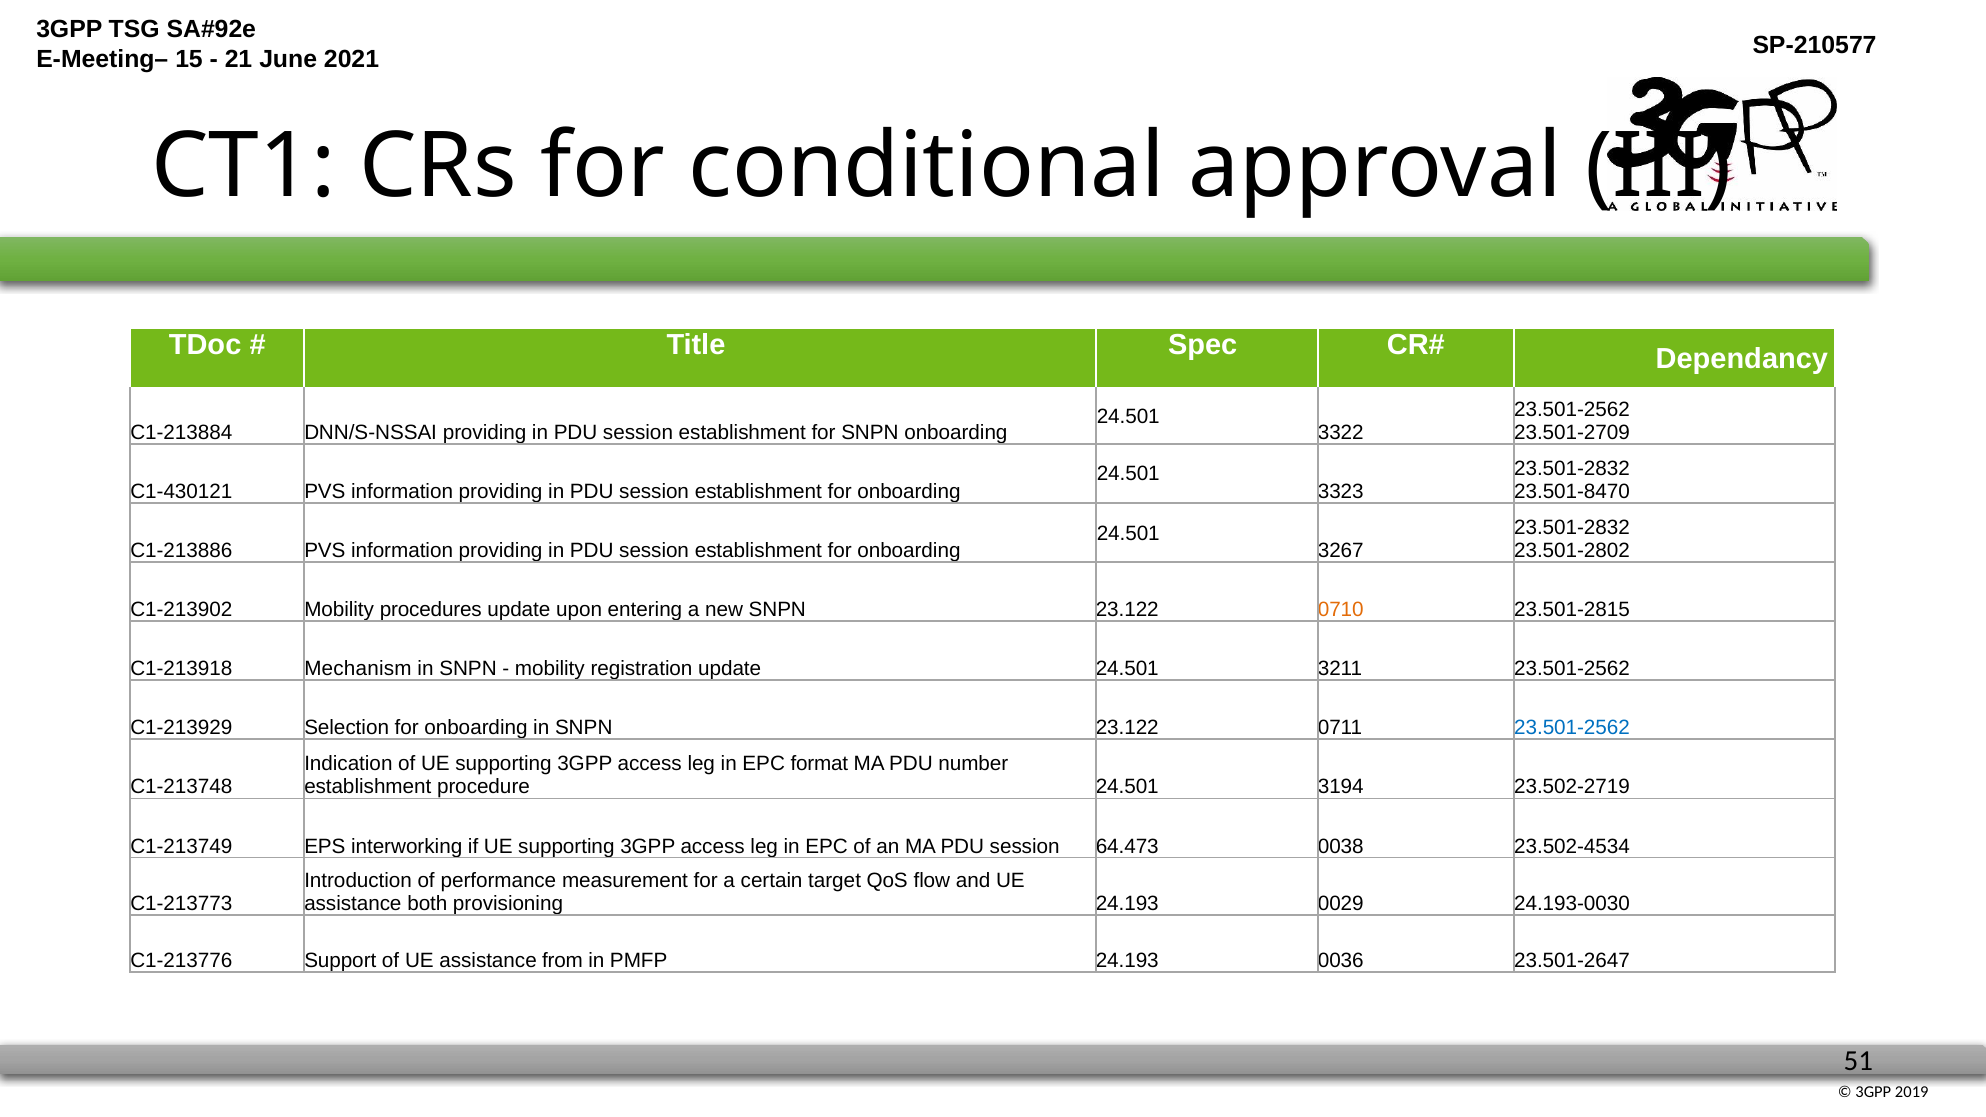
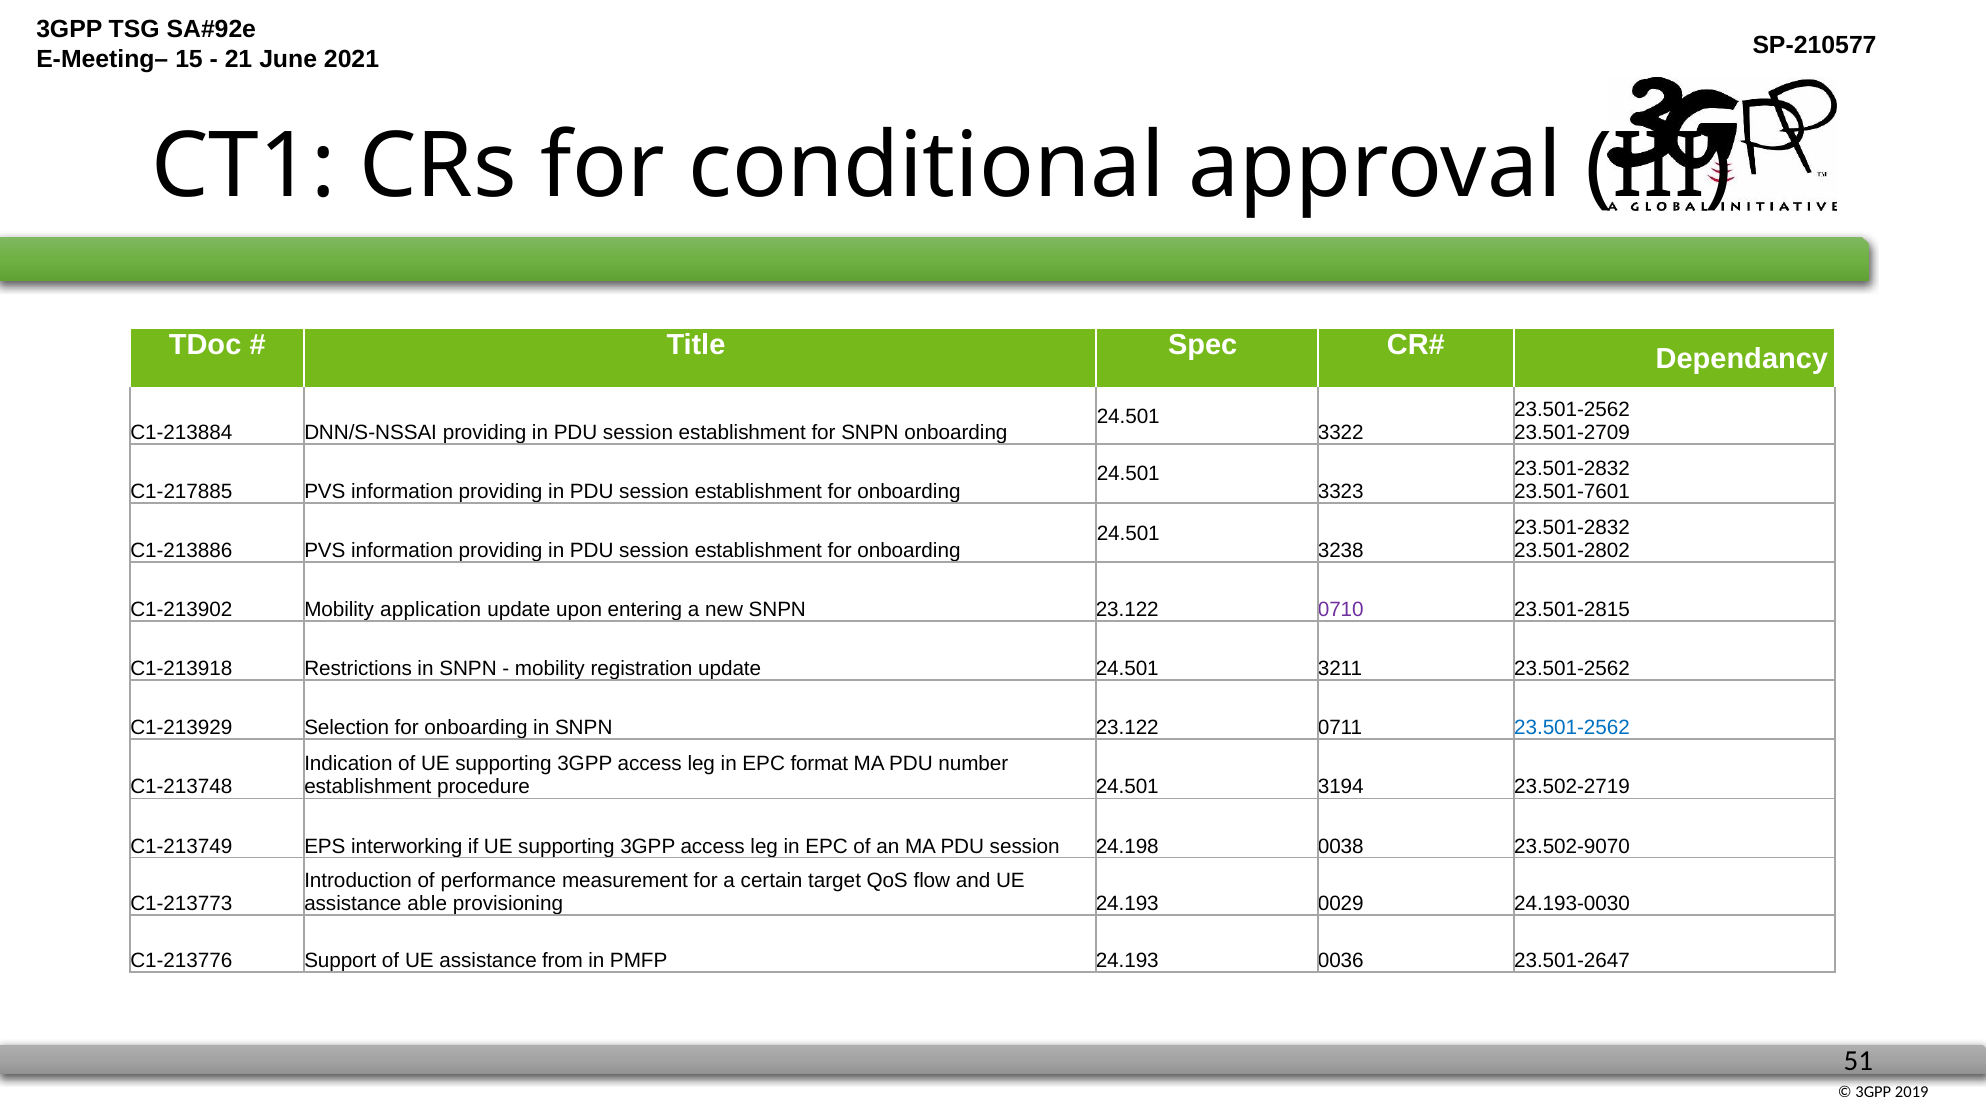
C1-430121: C1-430121 -> C1-217885 (181, 492)
23.501-8470: 23.501-8470 -> 23.501-7601 (1572, 492)
3267: 3267 -> 3238 (1341, 551)
procedures: procedures -> application (431, 610)
0710 colour: orange -> purple (1341, 610)
Mechanism: Mechanism -> Restrictions (358, 669)
64.473: 64.473 -> 24.198 (1127, 846)
23.502-4534: 23.502-4534 -> 23.502-9070 (1572, 846)
both: both -> able (427, 904)
